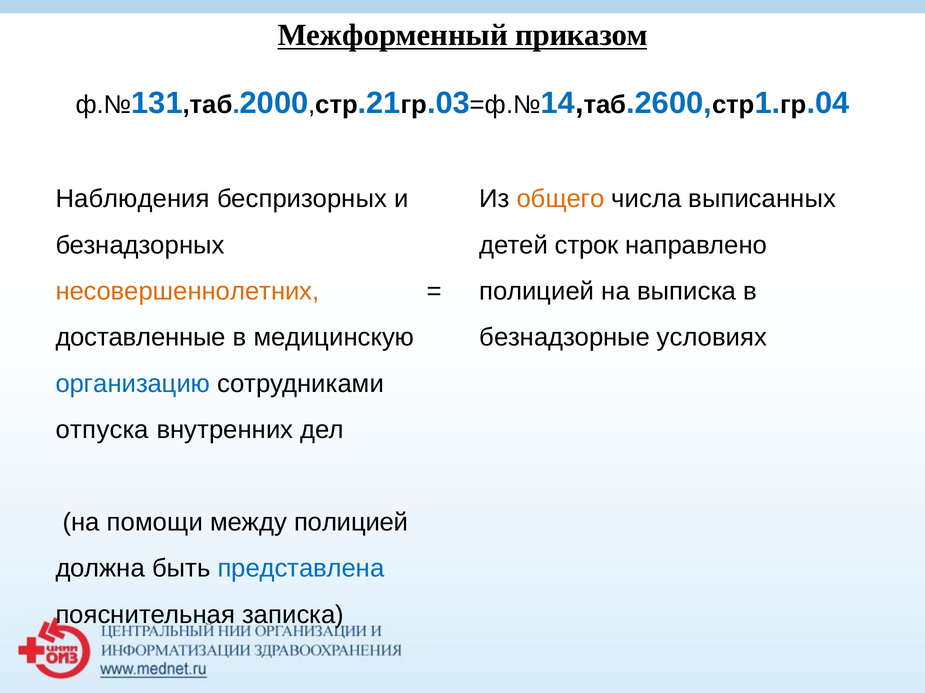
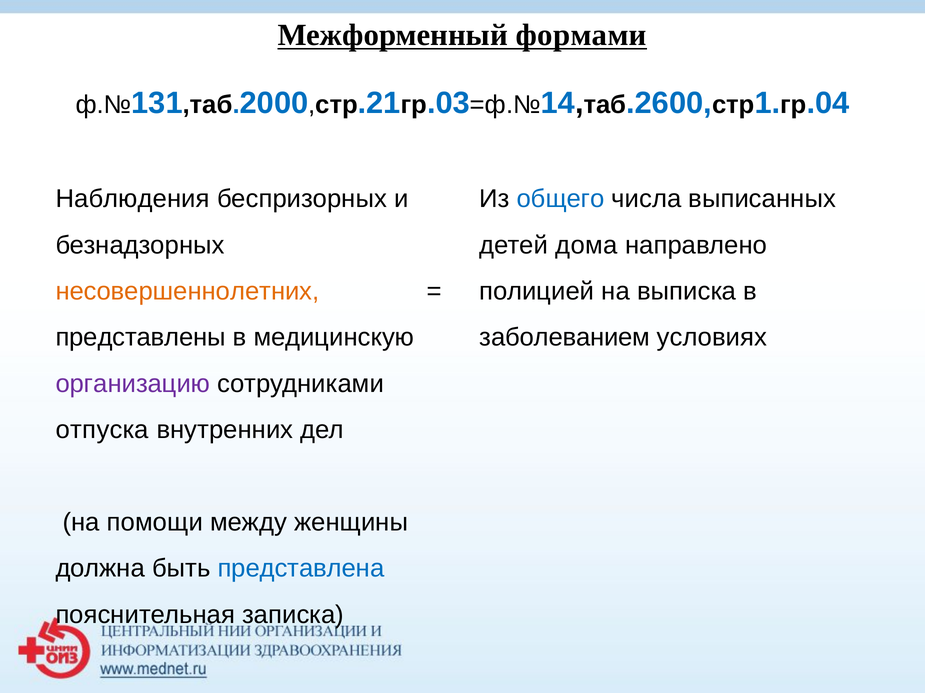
приказом: приказом -> формами (581, 35)
общего colour: orange -> blue (561, 199)
строк: строк -> дома (586, 245)
доставленные: доставленные -> представлены (141, 338)
безнадзорные: безнадзорные -> заболеванием (565, 338)
организацию colour: blue -> purple (133, 384)
между полицией: полицией -> женщины (351, 523)
